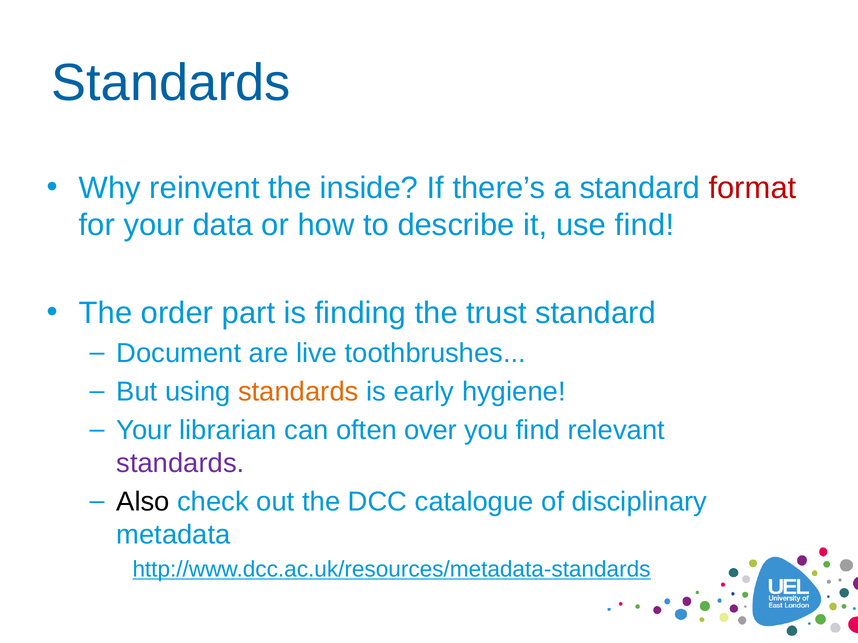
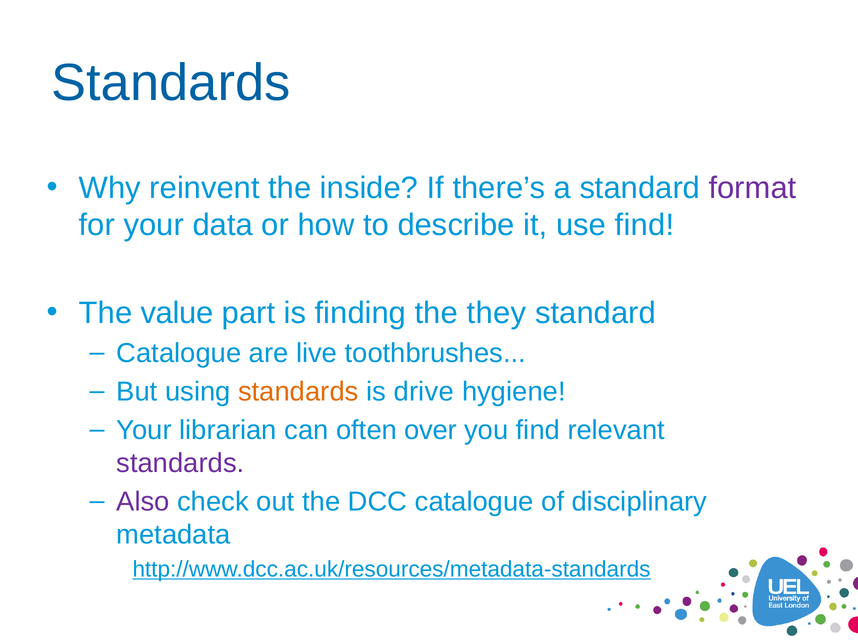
format colour: red -> purple (753, 188)
order: order -> value (177, 313)
trust: trust -> they (496, 313)
Document: Document -> Catalogue (179, 354)
early: early -> drive (424, 392)
Also colour: black -> purple (143, 502)
